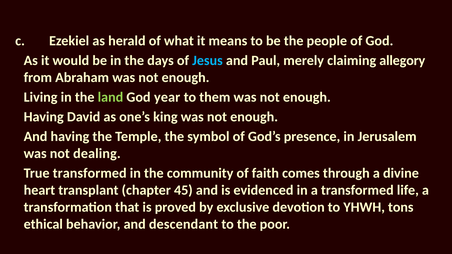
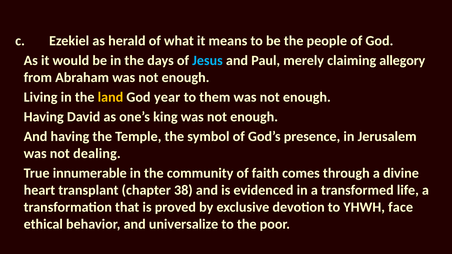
land colour: light green -> yellow (110, 97)
True transformed: transformed -> innumerable (90, 174)
45: 45 -> 38 (183, 190)
tons: tons -> face (401, 207)
descendant: descendant -> universalize (184, 224)
